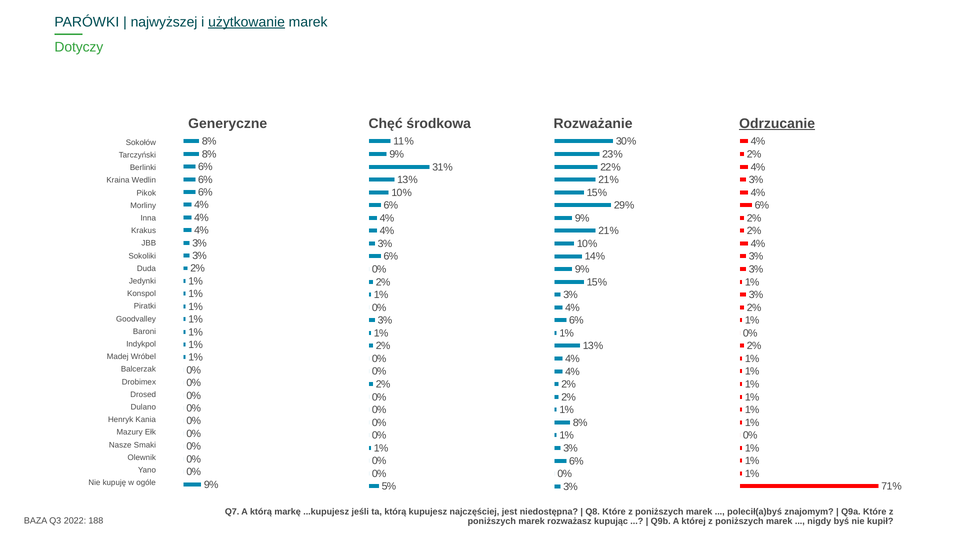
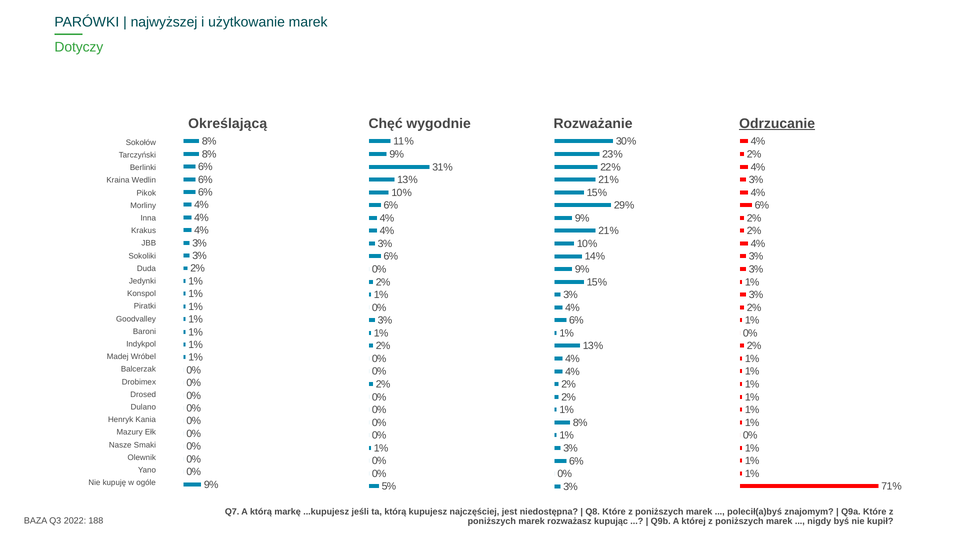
użytkowanie underline: present -> none (247, 22)
Generyczne: Generyczne -> Określającą (228, 124)
środkowa: środkowa -> wygodnie (439, 124)
